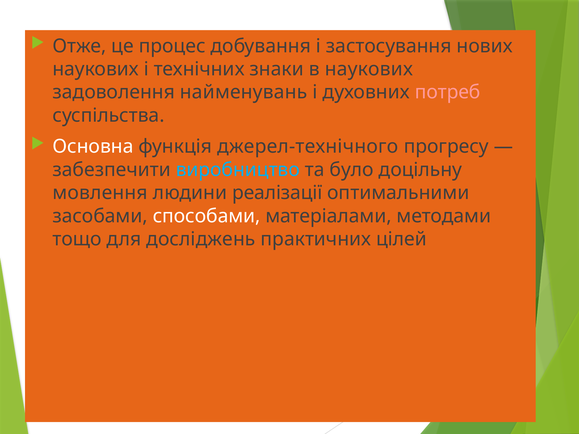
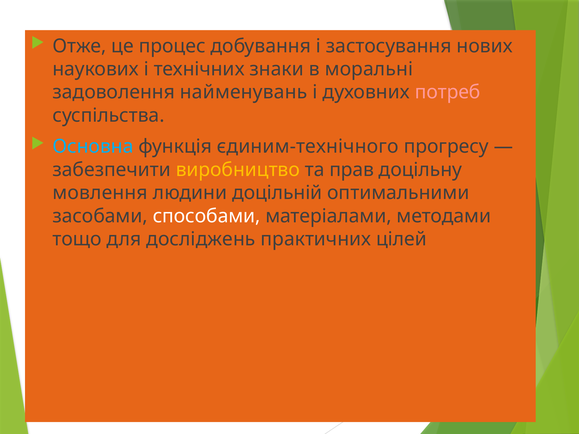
в наукових: наукових -> моральні (369, 69)
Основна colour: white -> light blue (93, 147)
джерел-технічного: джерел-технічного -> єдиним-технічного (308, 147)
виробництво colour: light blue -> yellow (238, 170)
було: було -> прав (352, 170)
реалізації: реалізації -> доцільній (277, 193)
